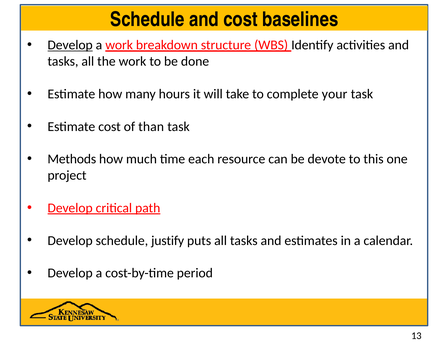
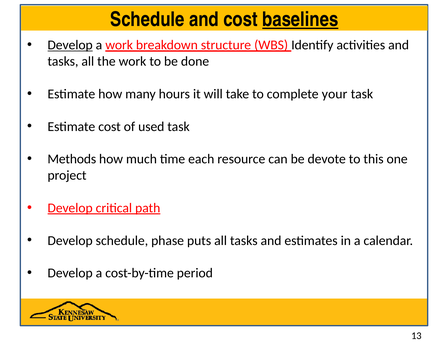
baselines underline: none -> present (300, 20)
than: than -> used (151, 127)
justify: justify -> phase (168, 241)
